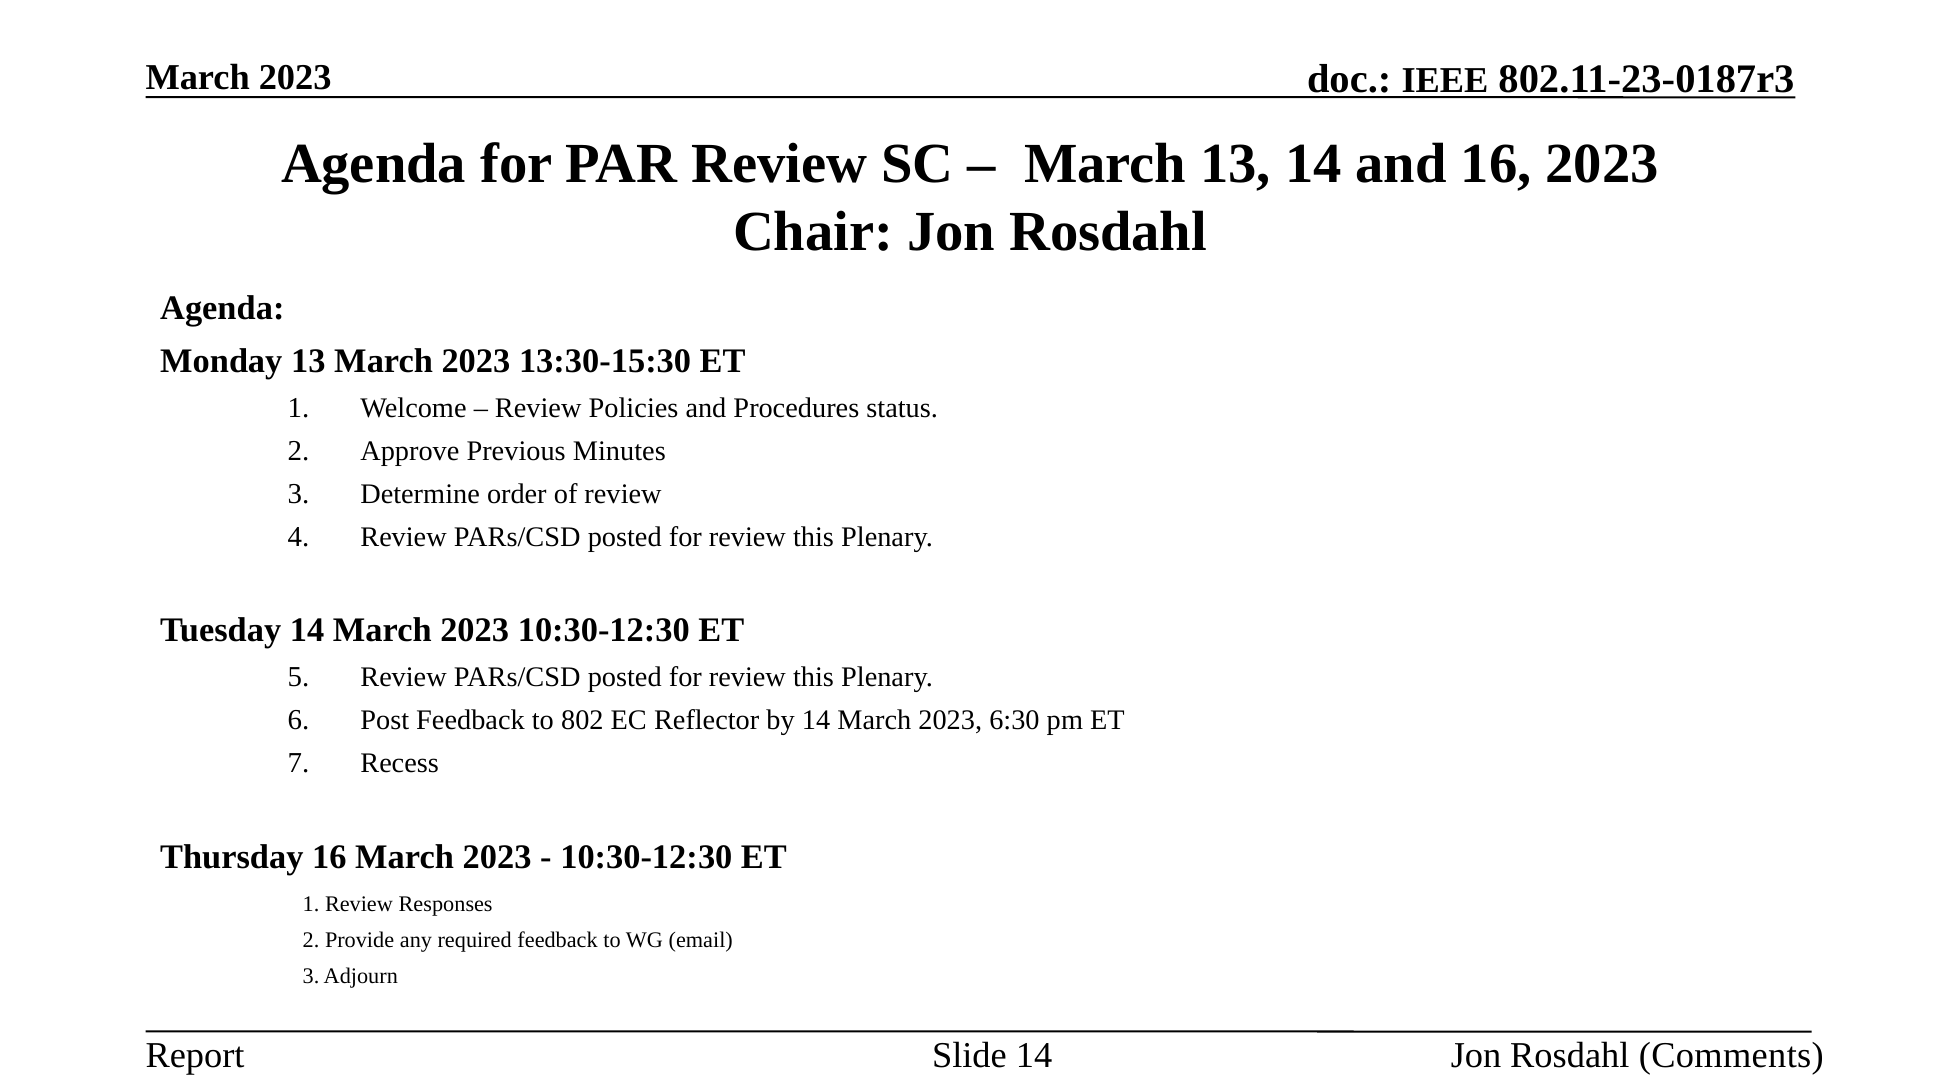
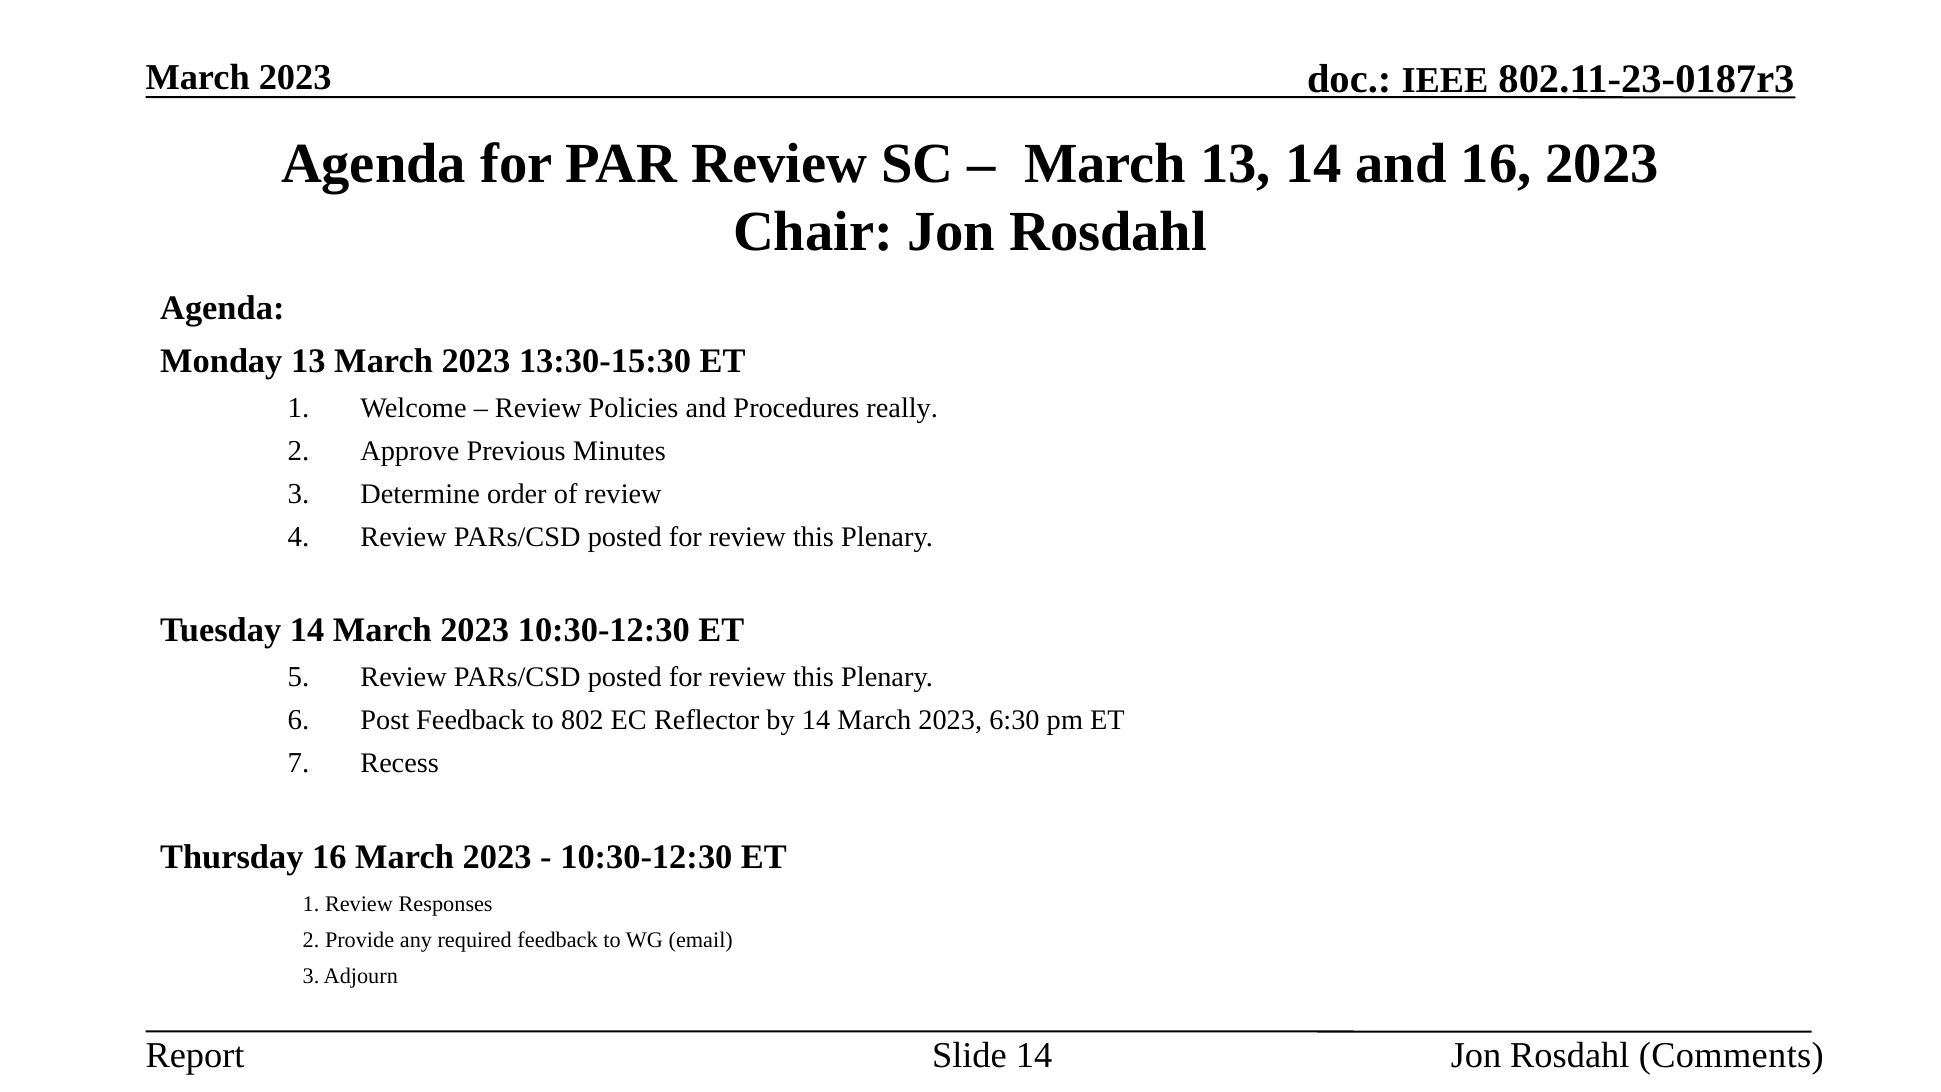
status: status -> really (902, 408)
